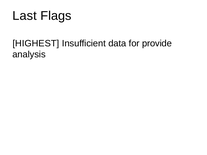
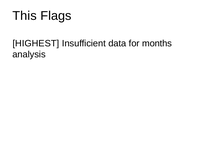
Last: Last -> This (25, 16)
provide: provide -> months (157, 43)
